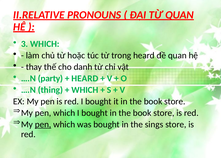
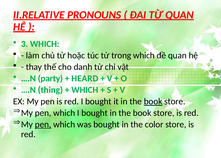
trong heard: heard -> which (144, 55)
book underline: none -> present (153, 101)
sings: sings -> color (154, 124)
